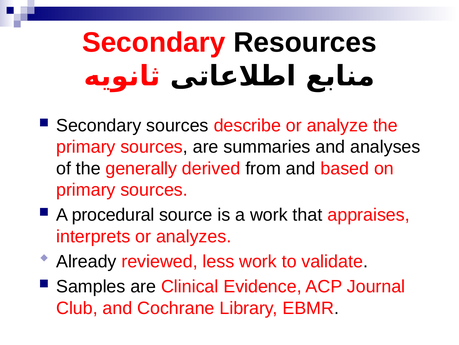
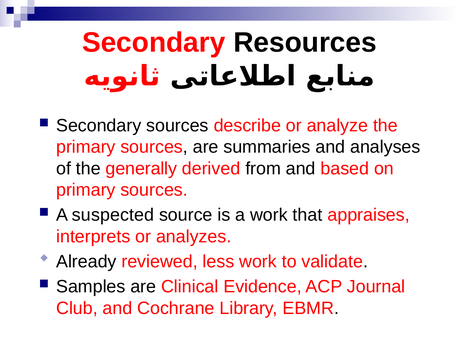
procedural: procedural -> suspected (113, 215)
